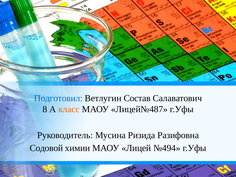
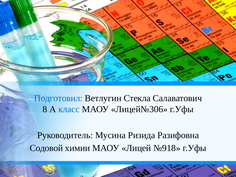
Состав: Состав -> Стекла (137, 98)
класс colour: orange -> blue (69, 109)
Лицей№487: Лицей№487 -> Лицей№306 (139, 109)
№494: №494 -> №918 (167, 148)
